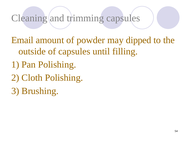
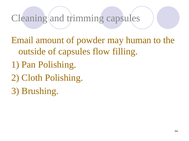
dipped: dipped -> human (139, 40)
until: until -> flow (101, 52)
